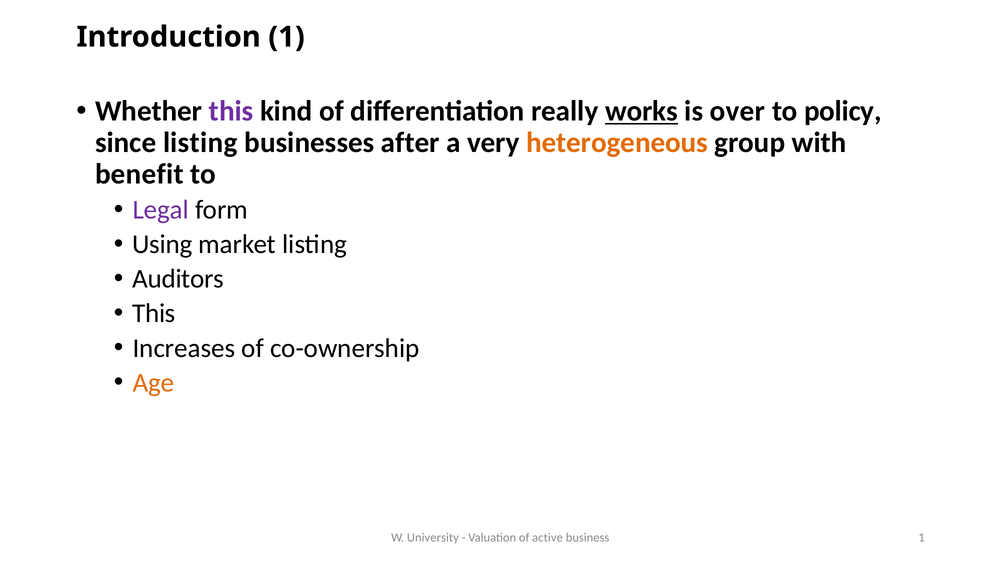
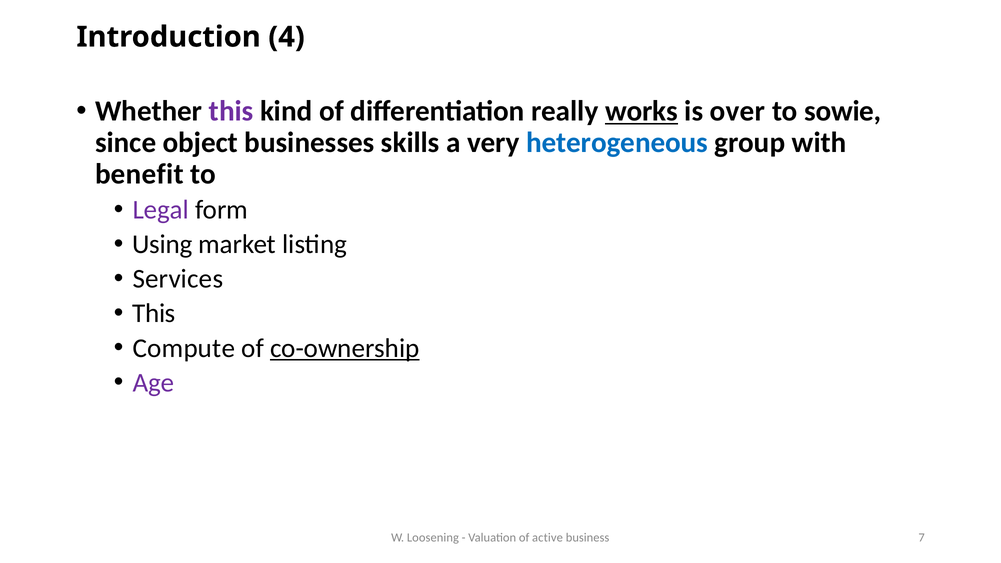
Introduction 1: 1 -> 4 (287, 37)
policy: policy -> sowie (843, 111)
since listing: listing -> object (200, 143)
after: after -> skills (410, 143)
heterogeneous colour: orange -> blue (617, 143)
Auditors: Auditors -> Services (178, 279)
Increases: Increases -> Compute (184, 348)
co-ownership underline: none -> present (345, 348)
Age colour: orange -> purple (153, 383)
University: University -> Loosening (433, 538)
business 1: 1 -> 7 (922, 538)
